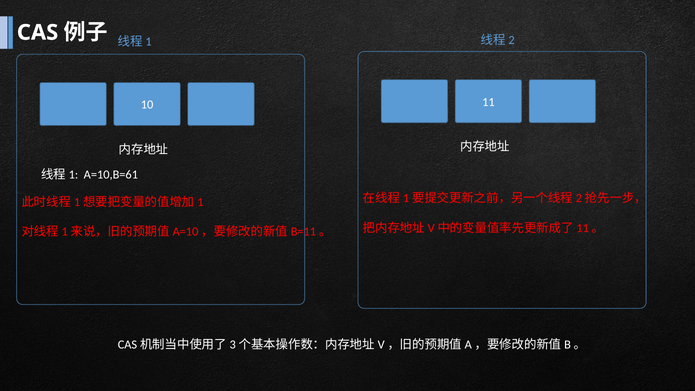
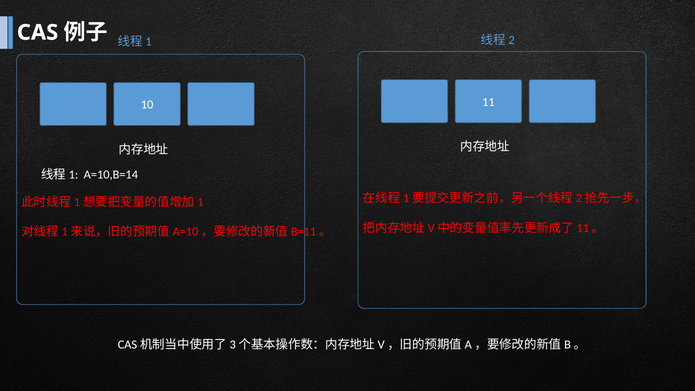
A=10,B=61: A=10,B=61 -> A=10,B=14 (111, 174)
